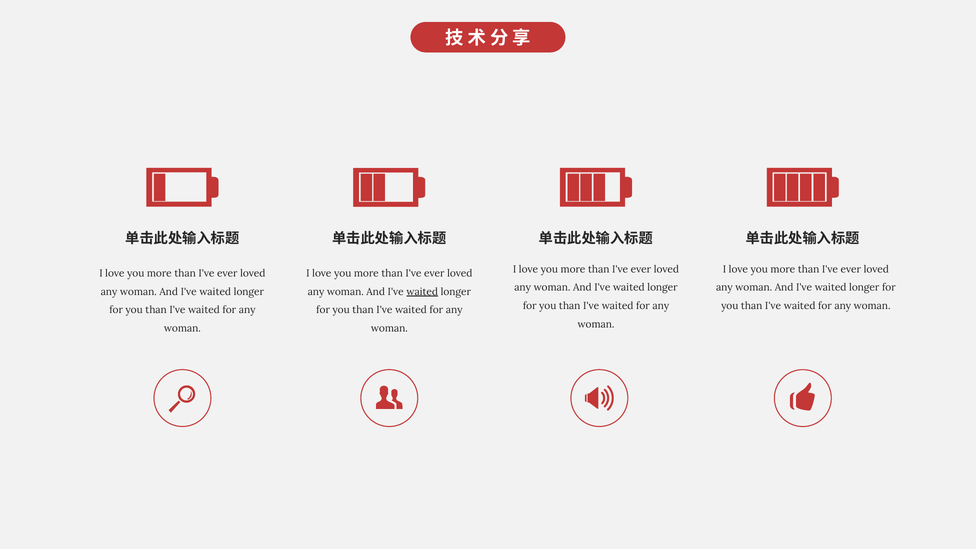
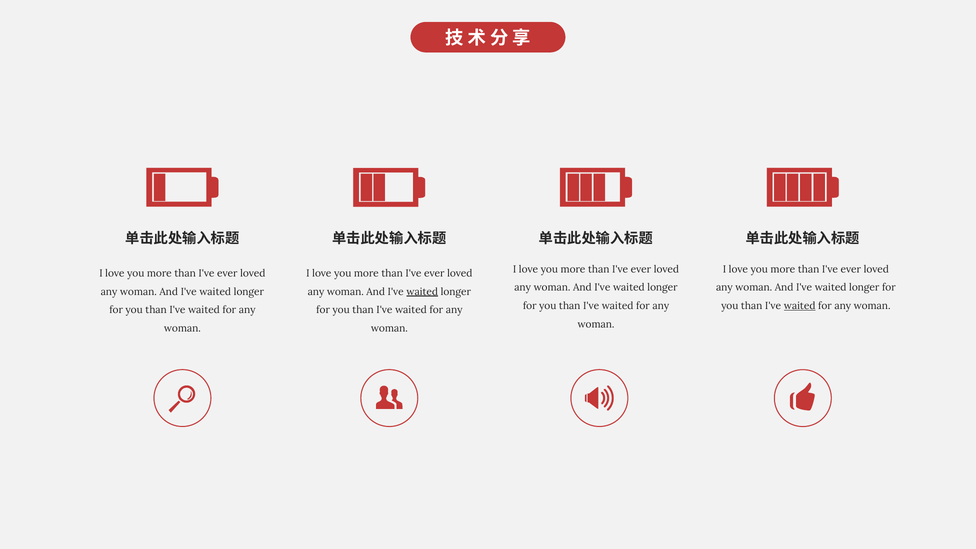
waited underline: none -> present (800, 306)
